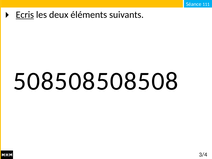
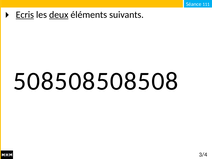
deux underline: none -> present (59, 15)
